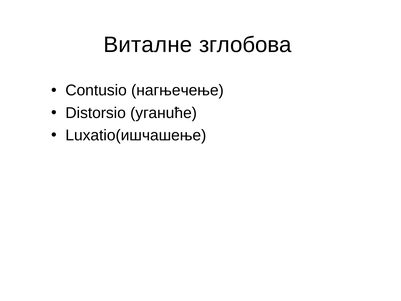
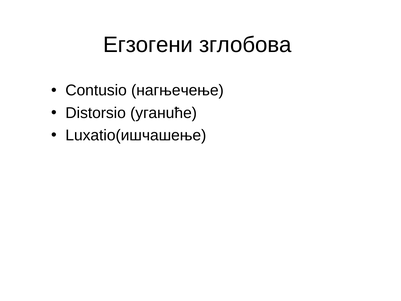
Виталне: Виталне -> Егзогени (148, 45)
